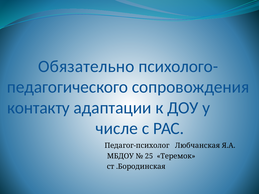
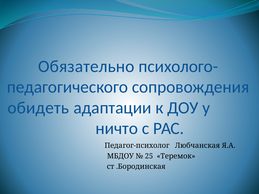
контакту: контакту -> обидеть (38, 108)
числе: числе -> ничто (117, 129)
